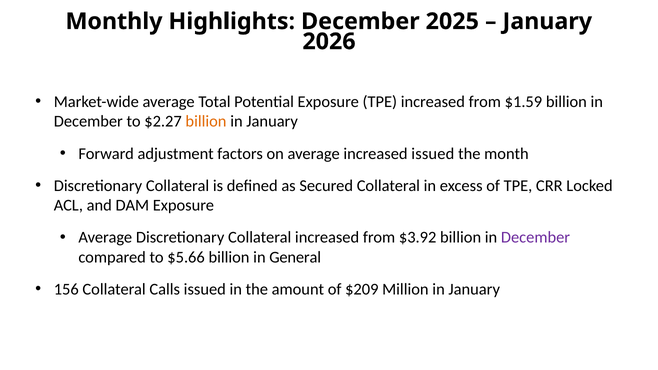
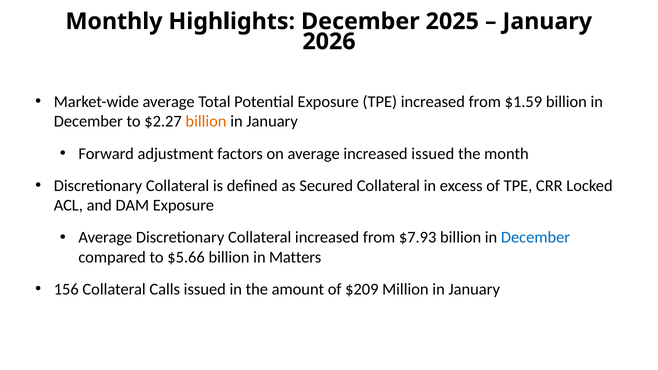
$3.92: $3.92 -> $7.93 (418, 238)
December colour: purple -> blue (536, 238)
General: General -> Matters (295, 257)
